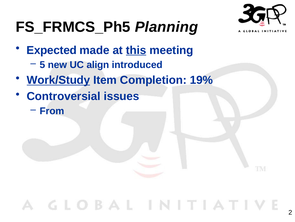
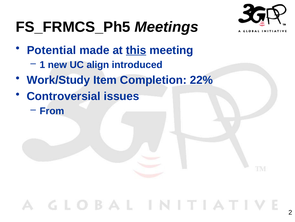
Planning: Planning -> Meetings (166, 27)
Expected: Expected -> Potential (51, 50)
5: 5 -> 1 (42, 65)
Work/Study underline: present -> none (58, 80)
19%: 19% -> 22% (201, 80)
